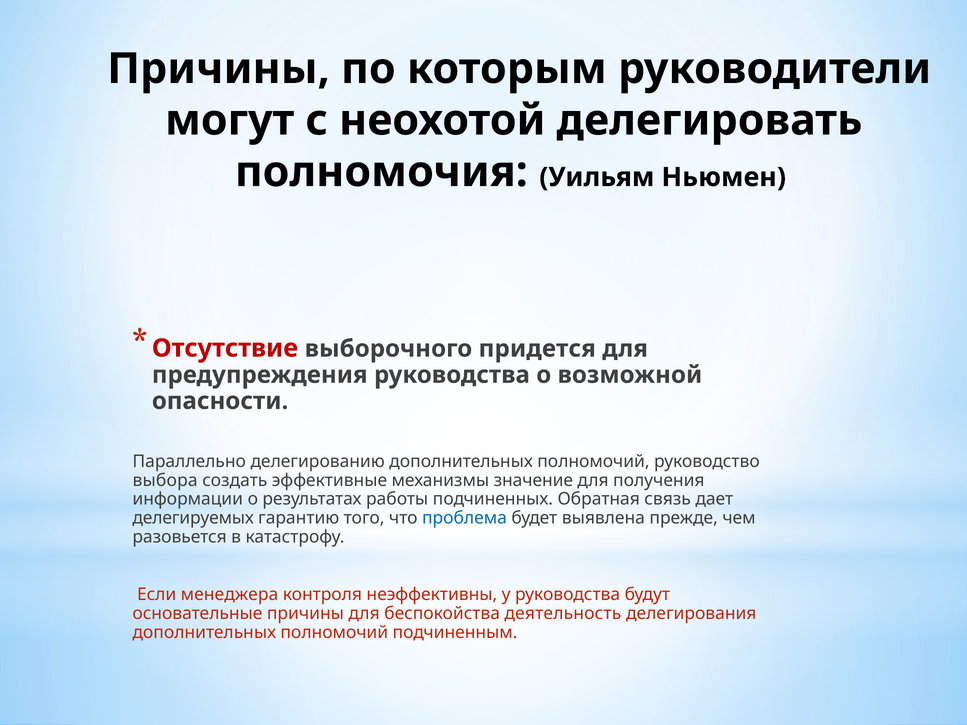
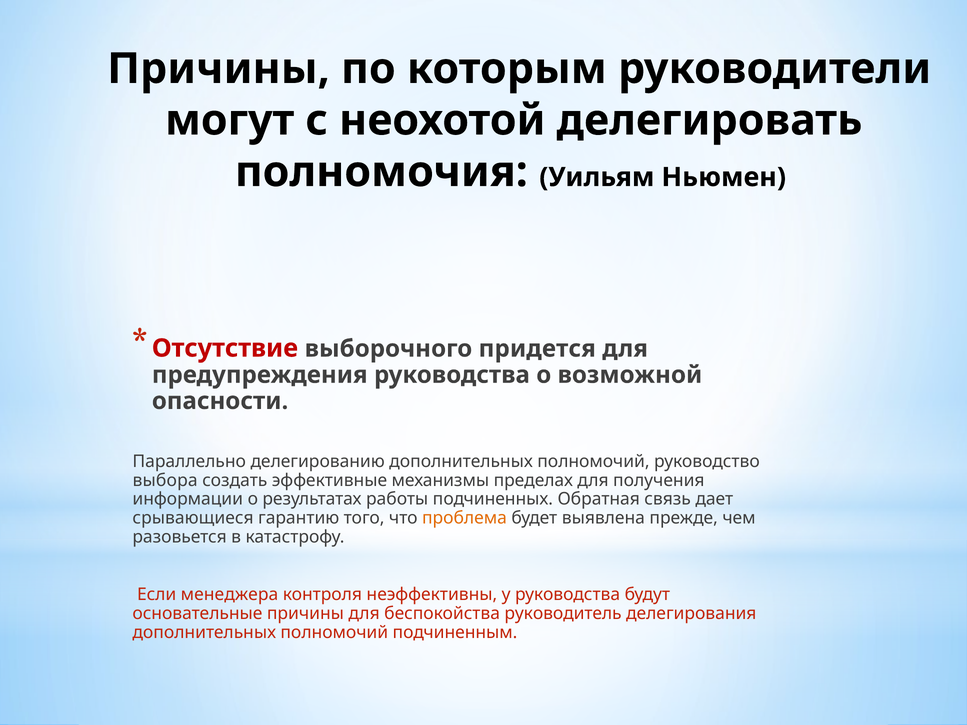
значение: значение -> пределах (533, 480)
делегируемых: делегируемых -> срывающиеся (193, 518)
проблема colour: blue -> orange (465, 518)
деятельность: деятельность -> руководитель (563, 614)
